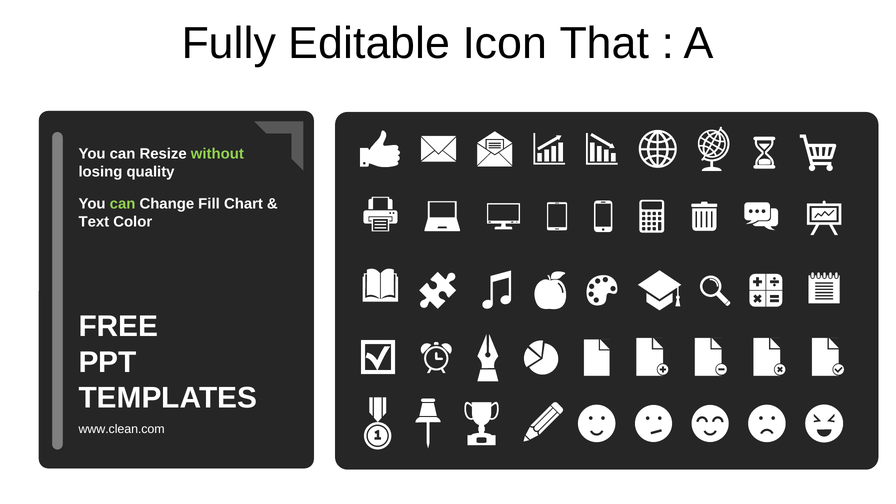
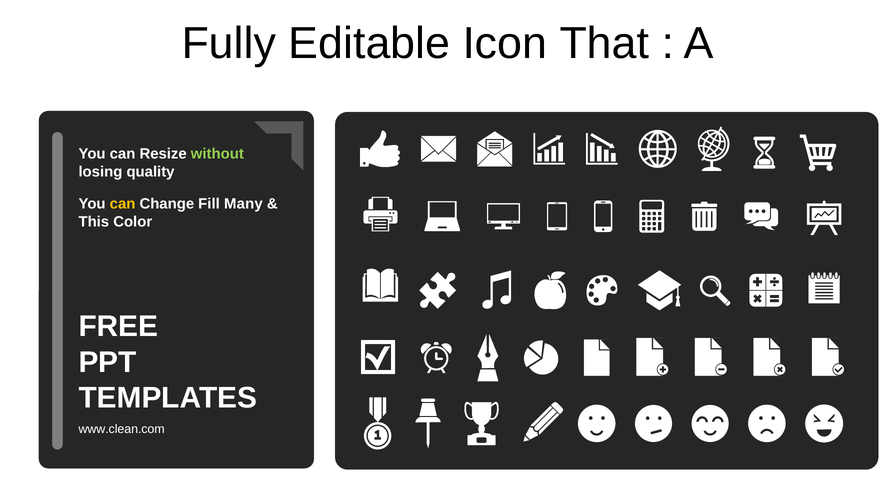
can colour: light green -> yellow (123, 204)
Chart: Chart -> Many (243, 204)
Text: Text -> This (94, 222)
